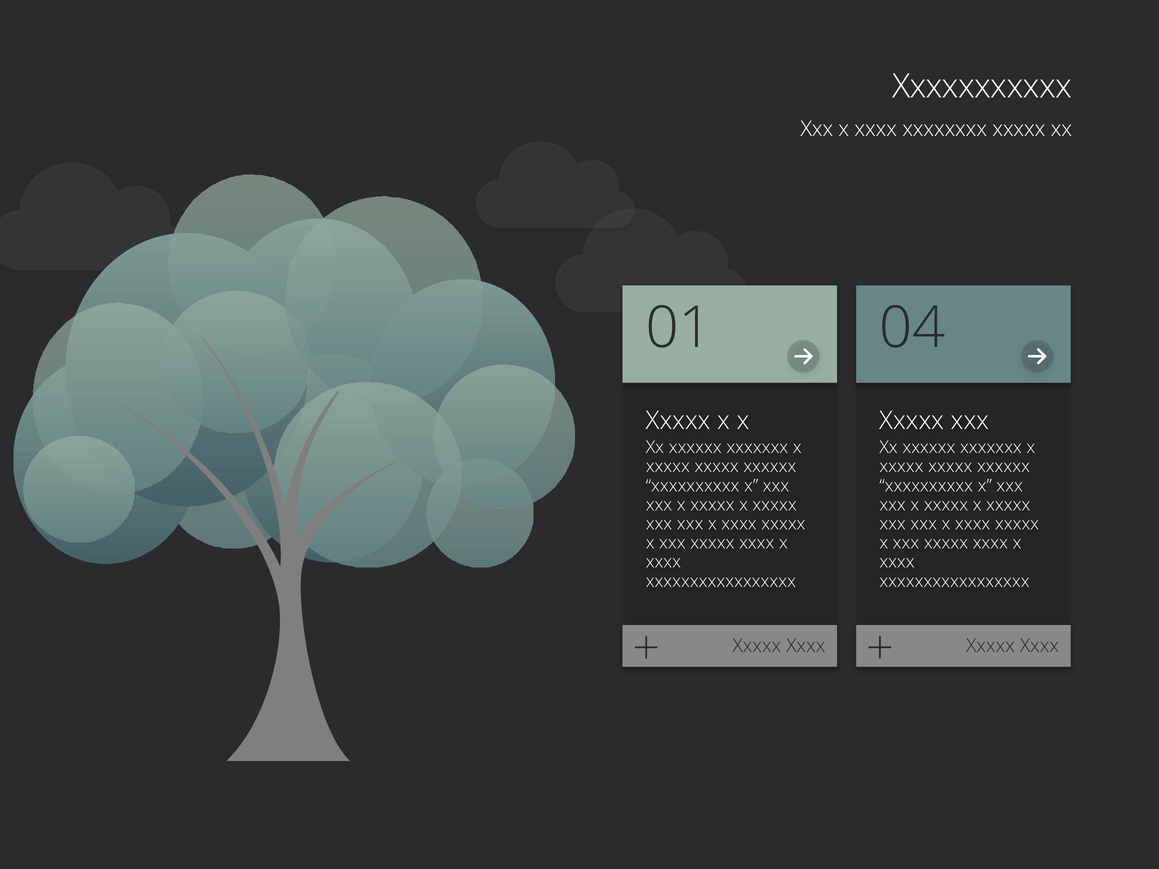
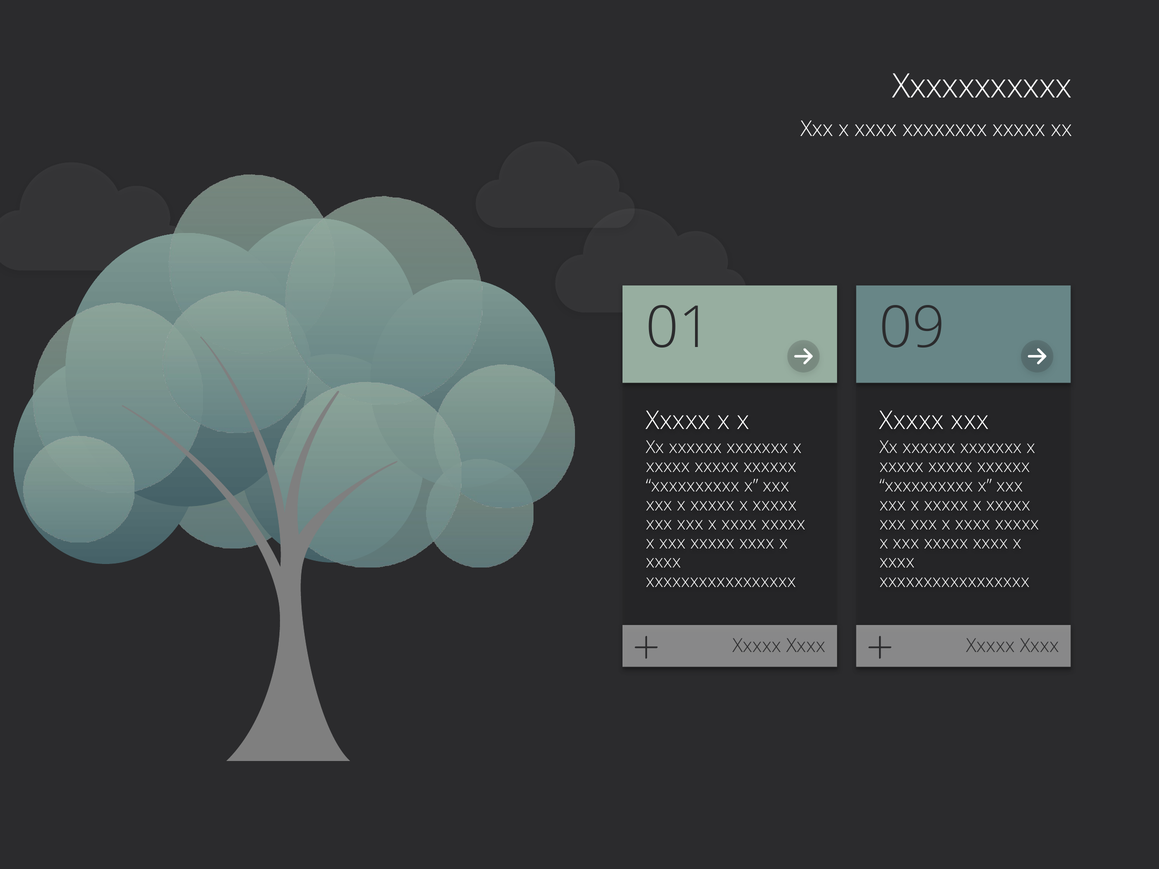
04: 04 -> 09 (912, 328)
